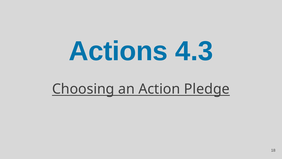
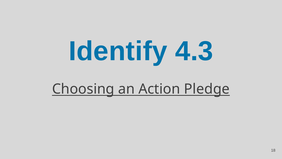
Actions: Actions -> Identify (118, 51)
